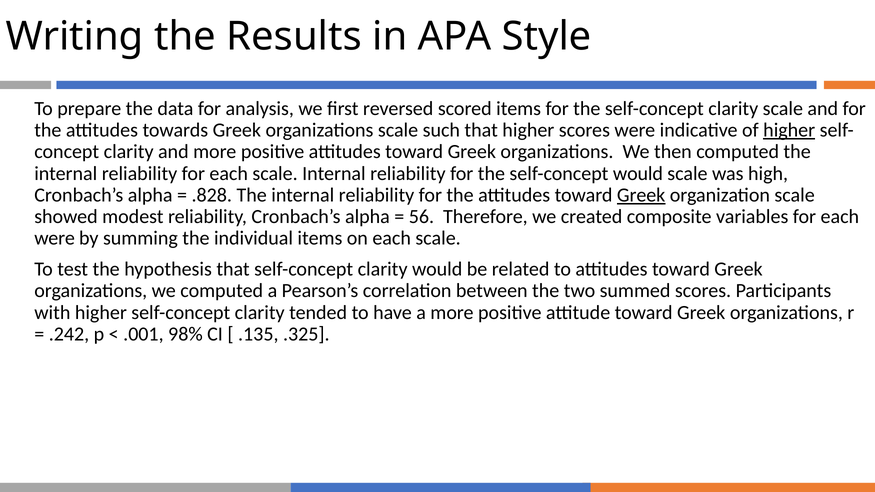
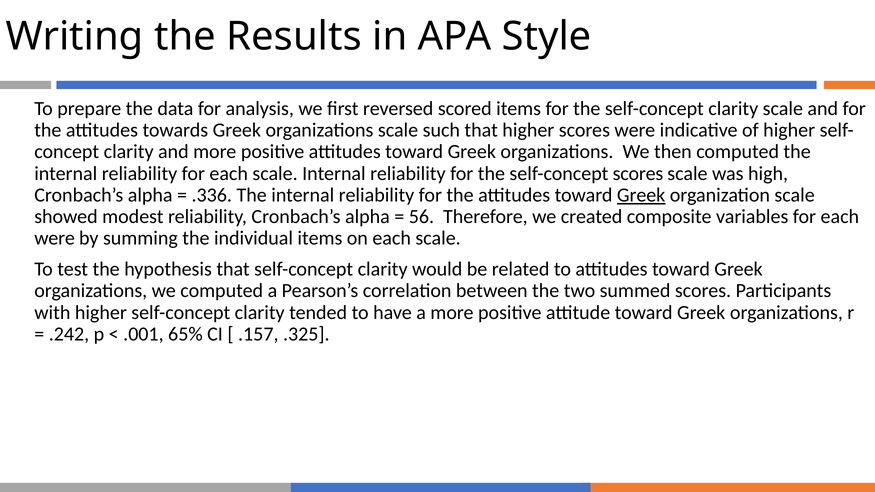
higher underline: present -> none (789, 130)
self-concept would: would -> scores (638, 174)
.828: .828 -> .336 (212, 195)
98%: 98% -> 65% (185, 334)
.135: .135 -> .157 (258, 334)
